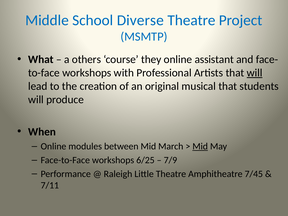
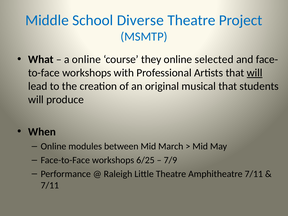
a others: others -> online (86, 59)
assistant: assistant -> selected (214, 59)
Mid underline: present -> none (200, 146)
Amphitheatre 7/45: 7/45 -> 7/11 (254, 174)
